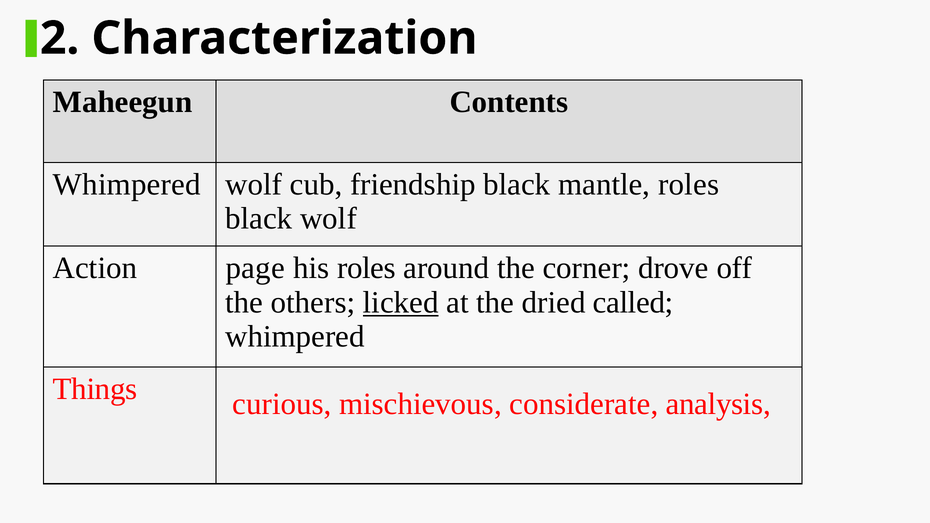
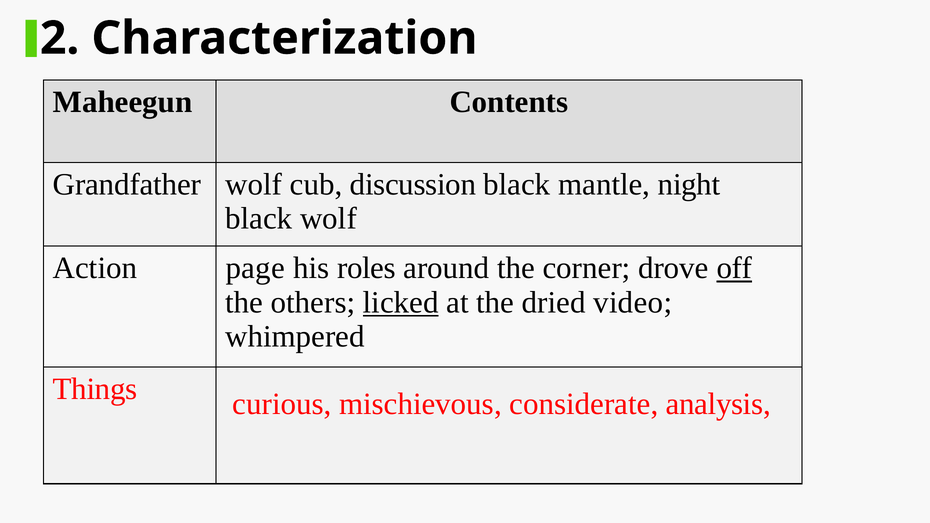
Whimpered: Whimpered -> Grandfather (127, 185)
friendship: friendship -> discussion (413, 185)
mantle roles: roles -> night (689, 185)
off underline: none -> present (734, 268)
called: called -> video (633, 303)
